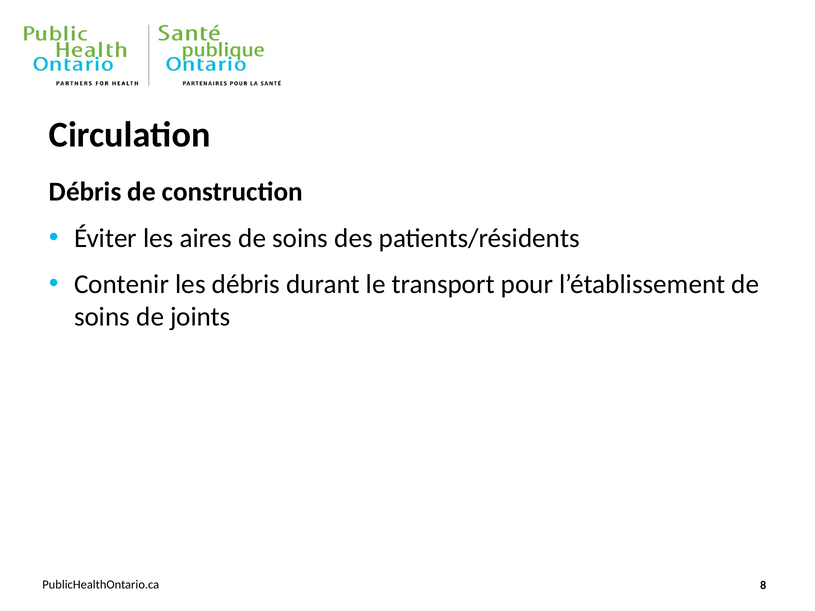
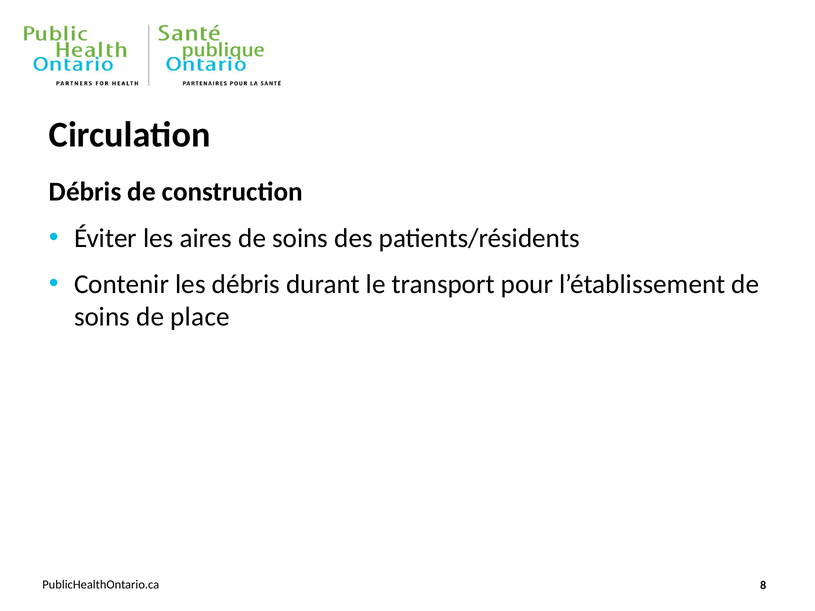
joints: joints -> place (200, 317)
